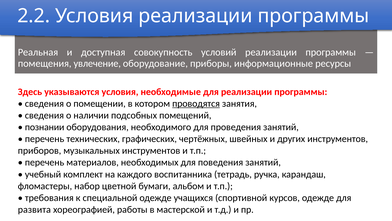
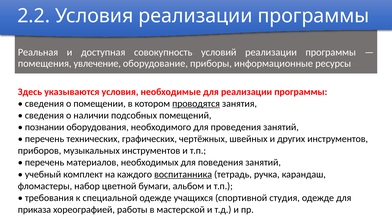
воспитанника underline: none -> present (183, 174)
курсов: курсов -> студия (285, 197)
развита: развита -> приказа (34, 209)
